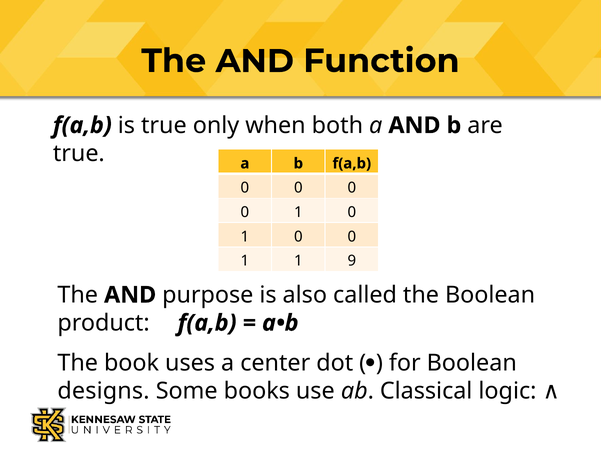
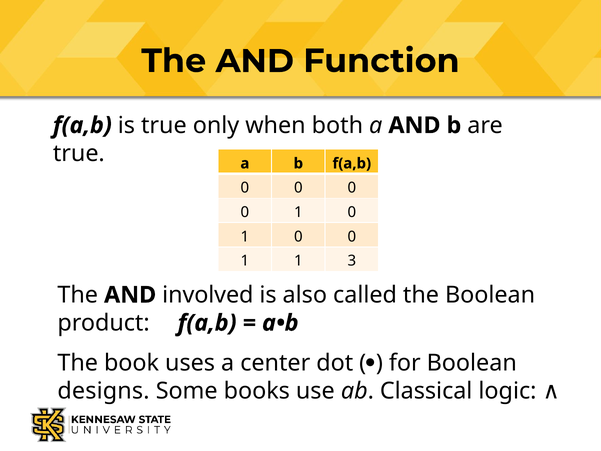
9: 9 -> 3 (352, 261)
purpose: purpose -> involved (208, 295)
